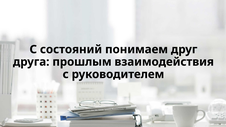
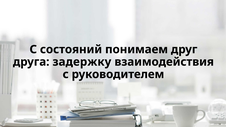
прошлым: прошлым -> задержку (82, 62)
